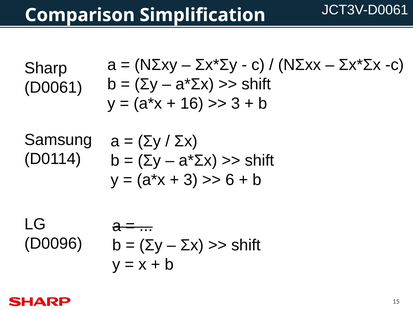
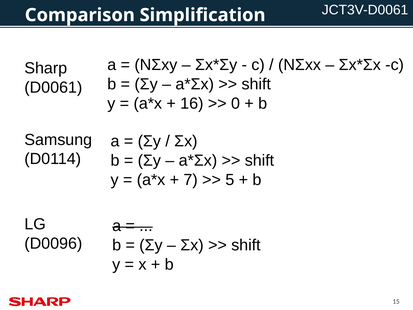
3: 3 -> 0 (236, 103)
3: 3 -> 7 (191, 180)
6: 6 -> 5 (230, 180)
